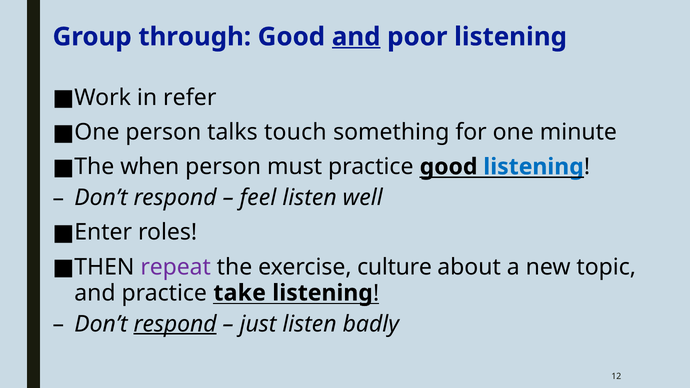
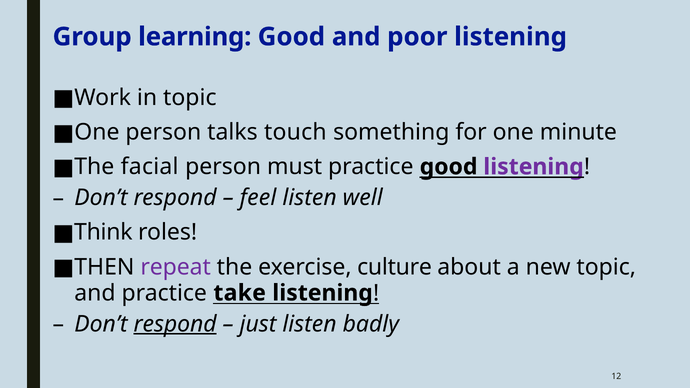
through: through -> learning (195, 37)
and underline: present -> none (356, 37)
in refer: refer -> topic (190, 98)
when: when -> facial (150, 167)
listening colour: blue -> purple (534, 167)
Enter: Enter -> Think (103, 232)
